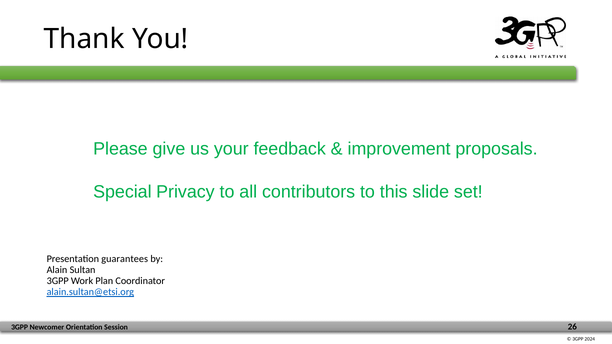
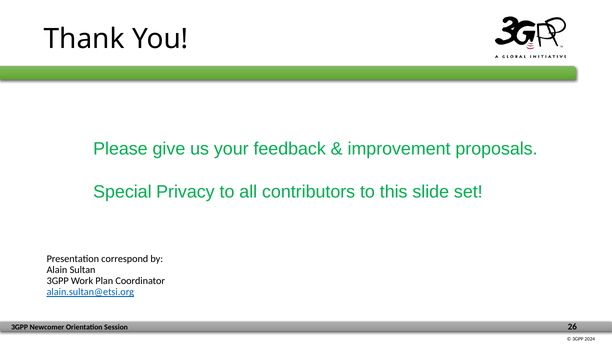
guarantees: guarantees -> correspond (125, 259)
